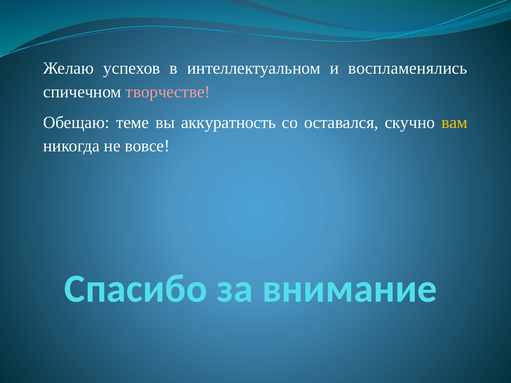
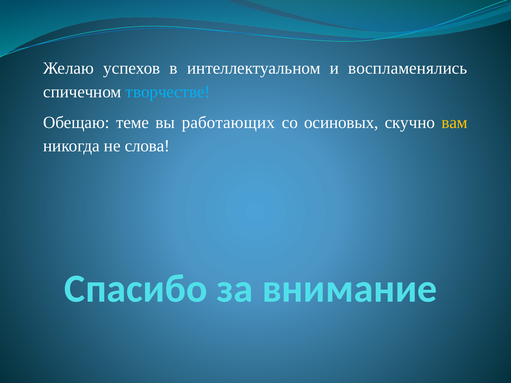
творчестве colour: pink -> light blue (168, 92)
аккуратность: аккуратность -> работающих (228, 122)
оставался: оставался -> осиновых (341, 122)
вовсе: вовсе -> слова (147, 146)
